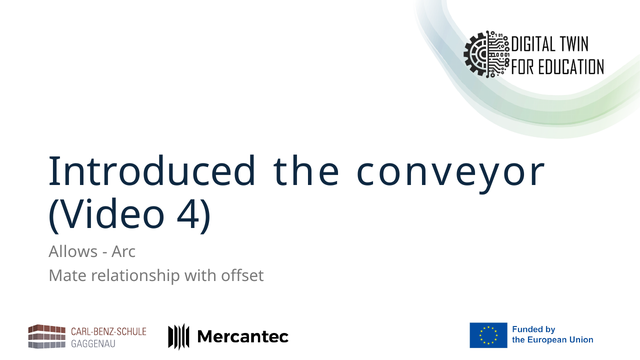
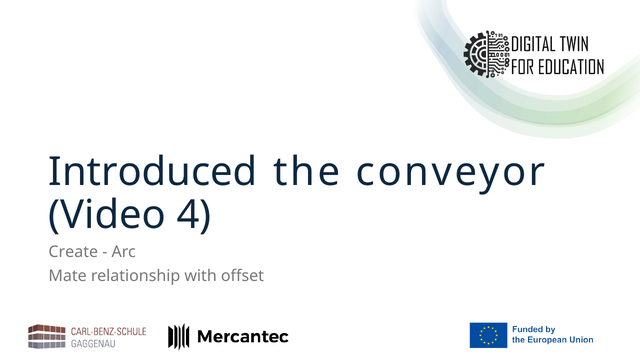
Allows: Allows -> Create (73, 252)
